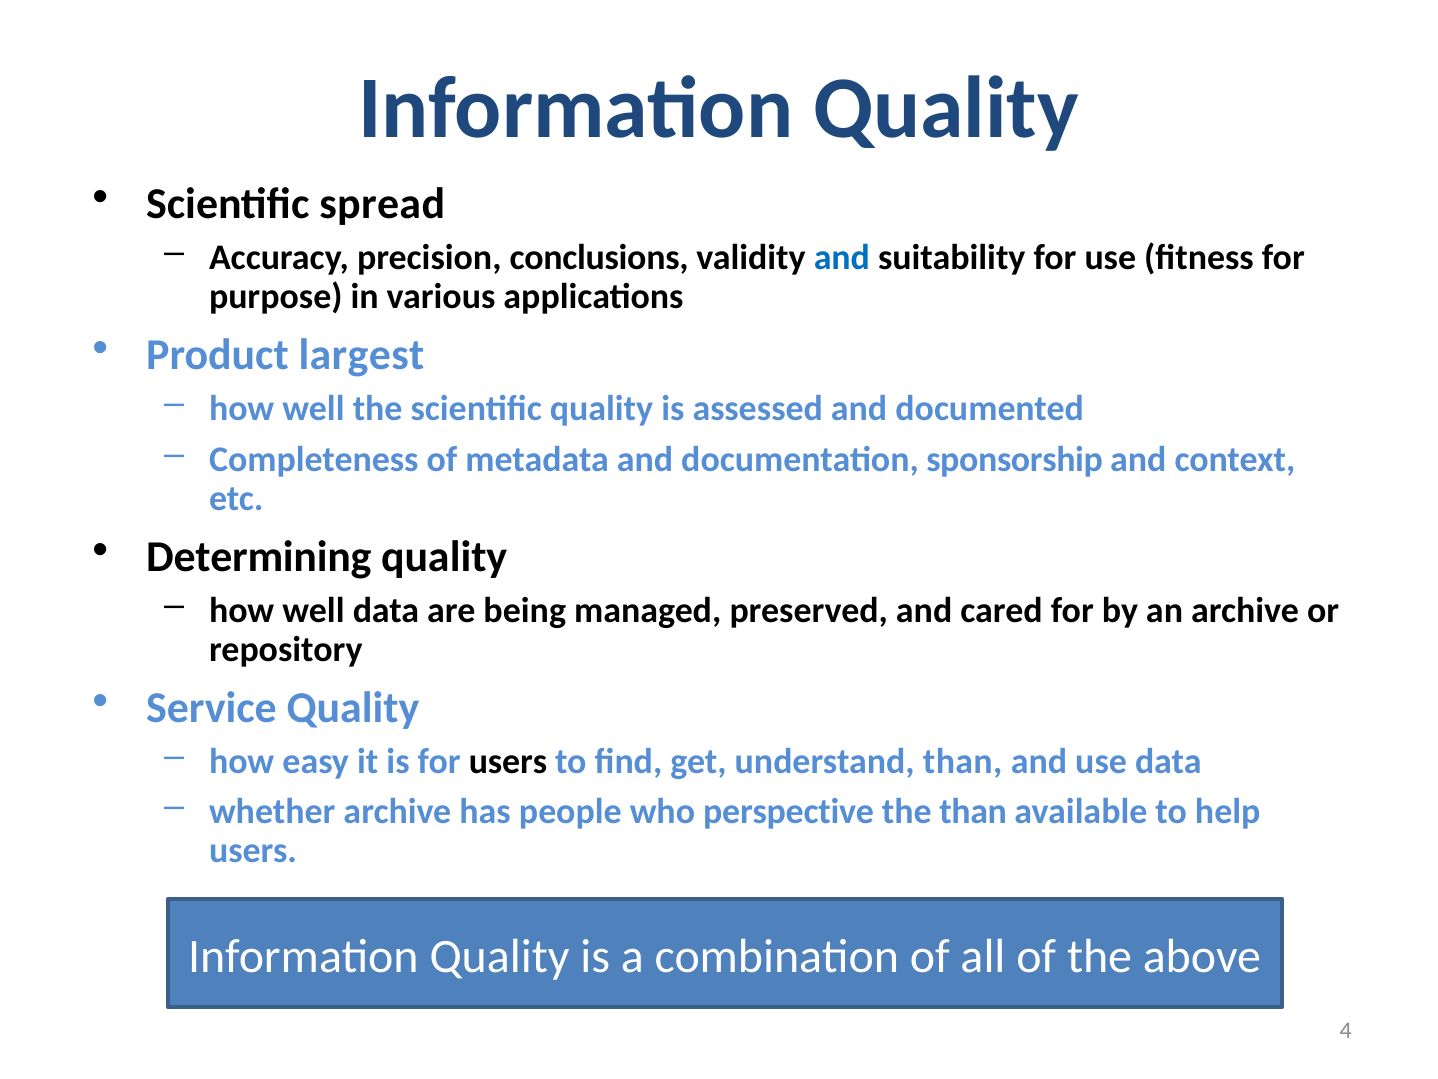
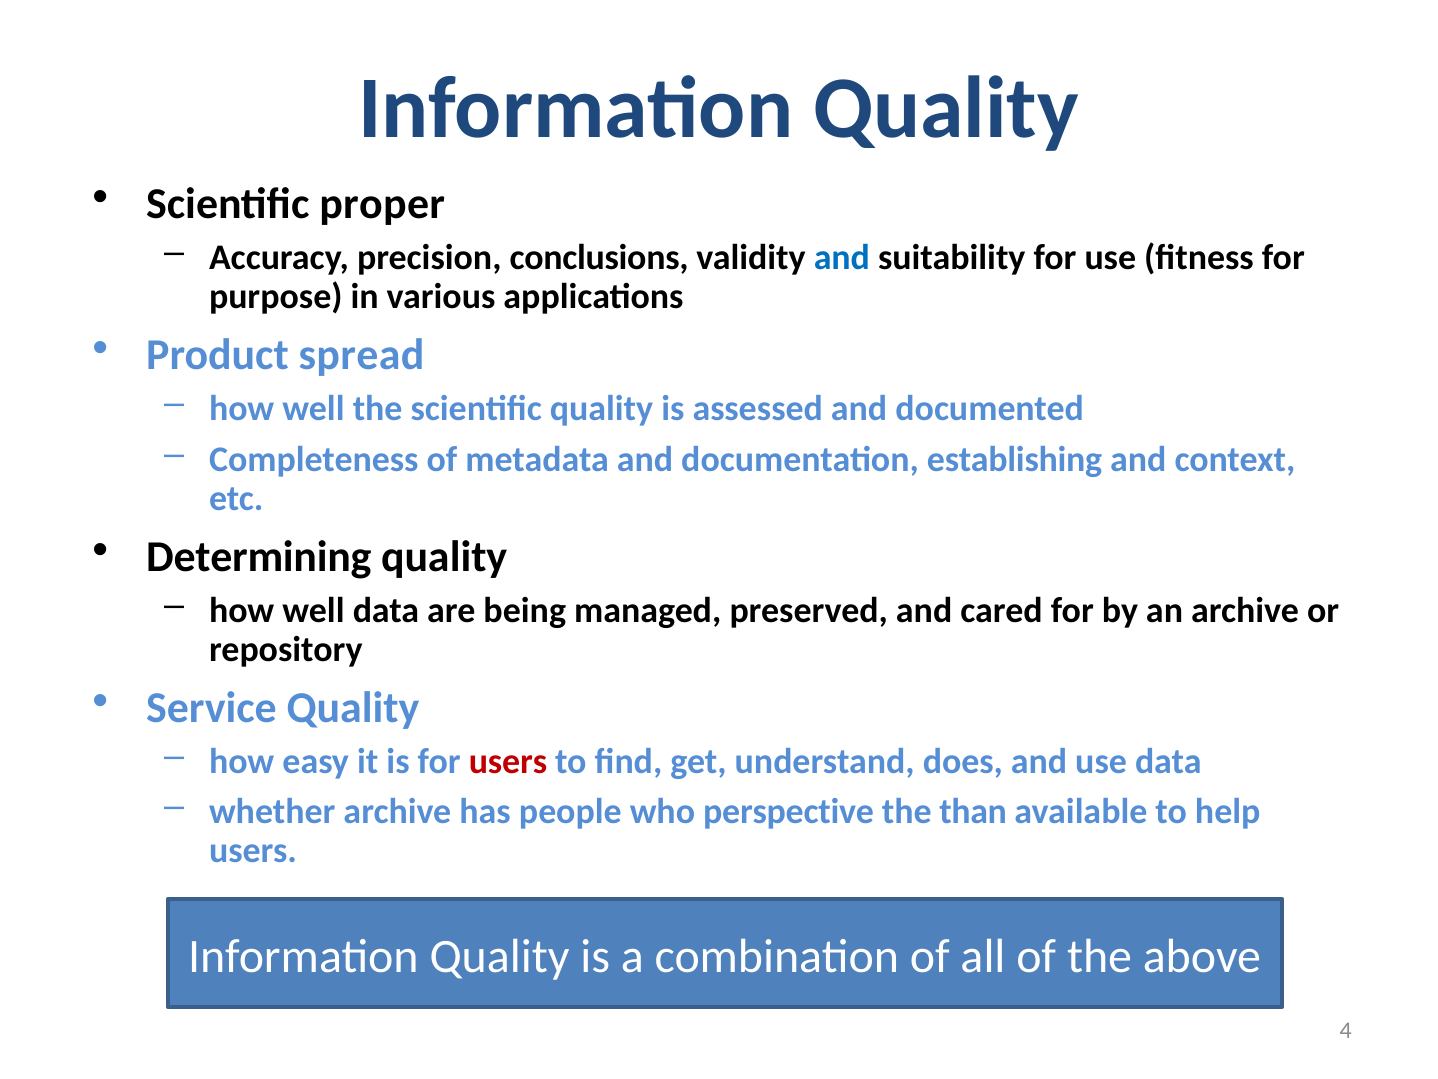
spread: spread -> proper (382, 204)
largest: largest -> spread (361, 355)
sponsorship: sponsorship -> establishing (1015, 459)
users colour: black -> red (508, 761)
understand than: than -> does (963, 761)
